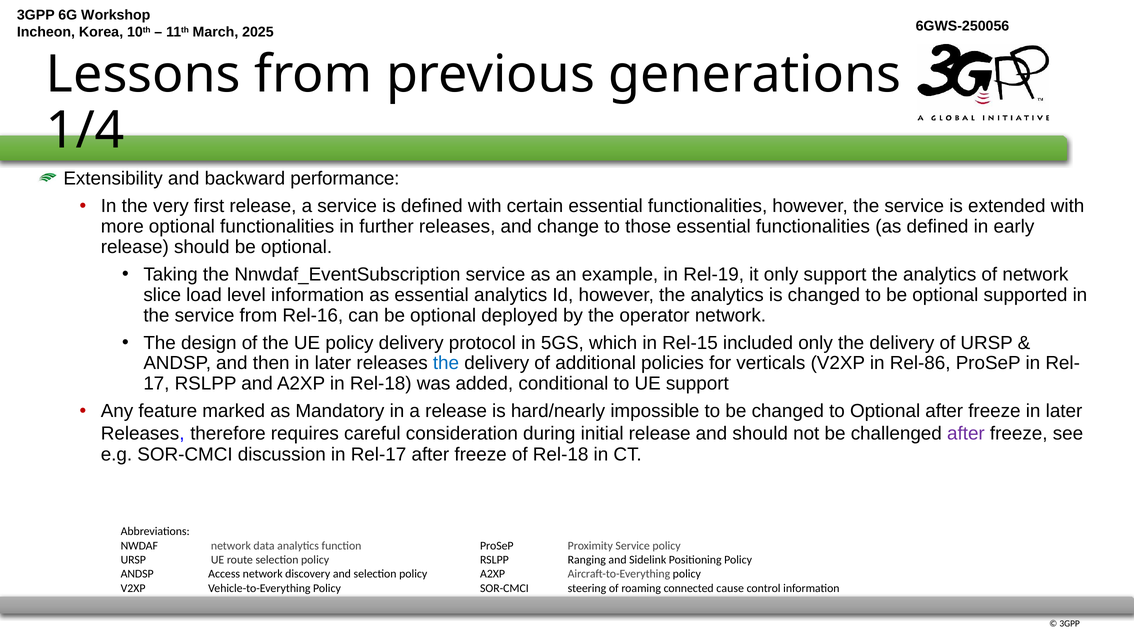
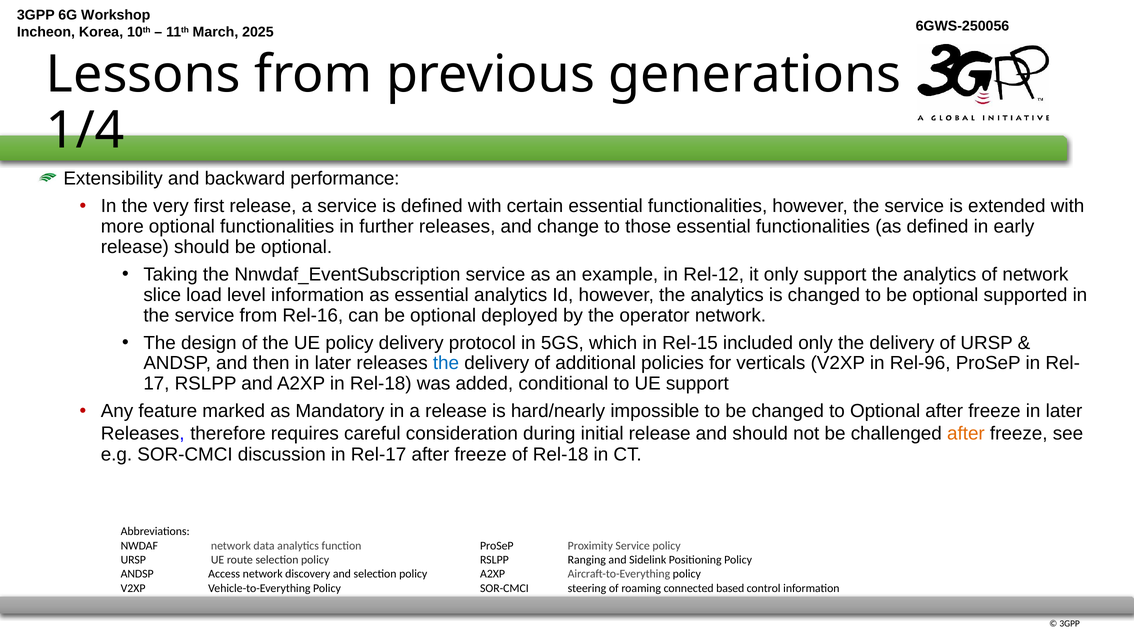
Rel-19: Rel-19 -> Rel-12 (714, 274)
Rel-86: Rel-86 -> Rel-96 (920, 363)
after colour: purple -> orange (966, 433)
cause: cause -> based (730, 588)
